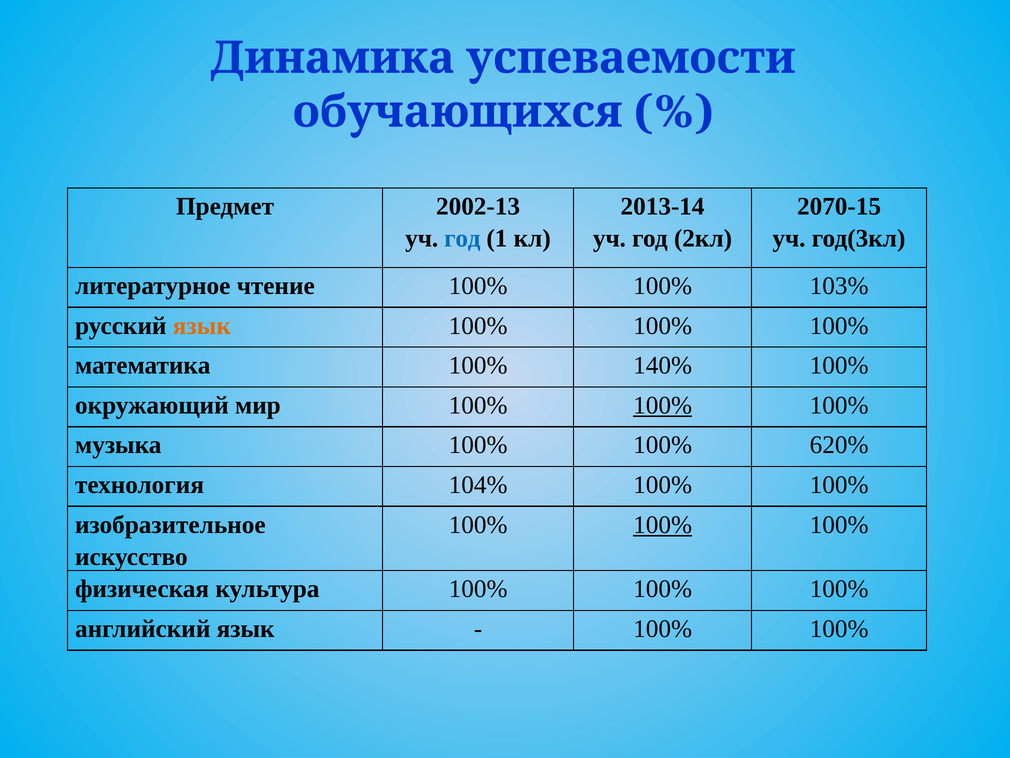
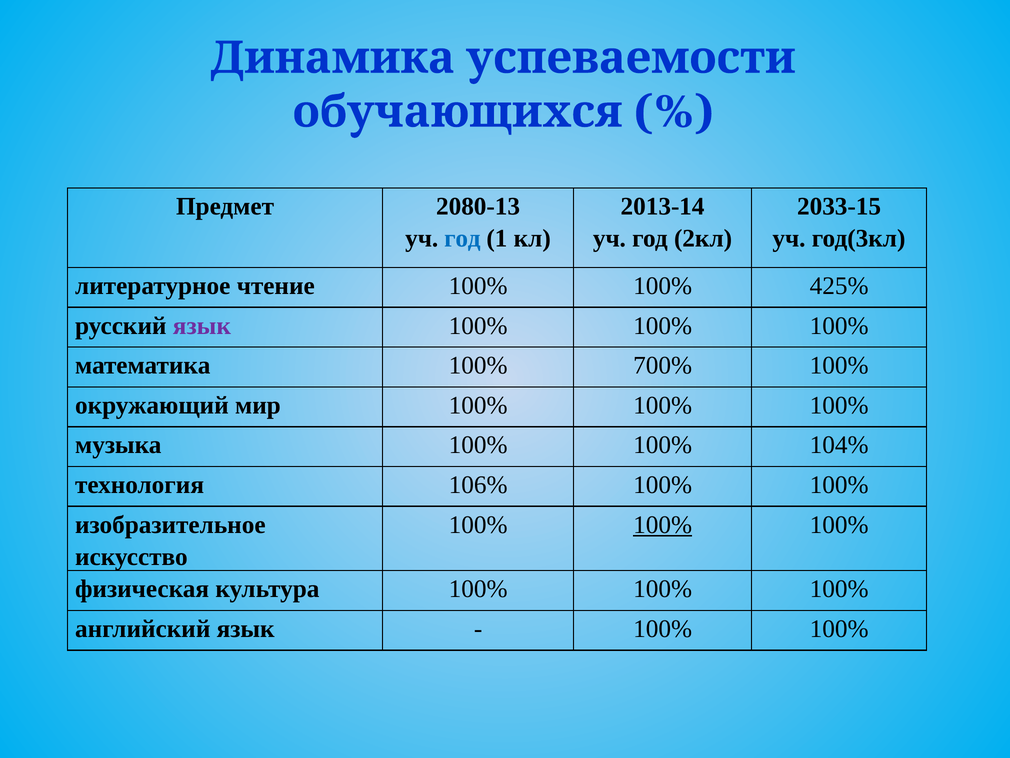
2002-13: 2002-13 -> 2080-13 (478, 206)
2070-15: 2070-15 -> 2033-15 (839, 206)
103%: 103% -> 425% (839, 286)
язык colour: orange -> purple (202, 326)
140%: 140% -> 700% (663, 365)
100% underline: present -> none (663, 405)
620%: 620% -> 104% (839, 445)
104%: 104% -> 106% (478, 485)
